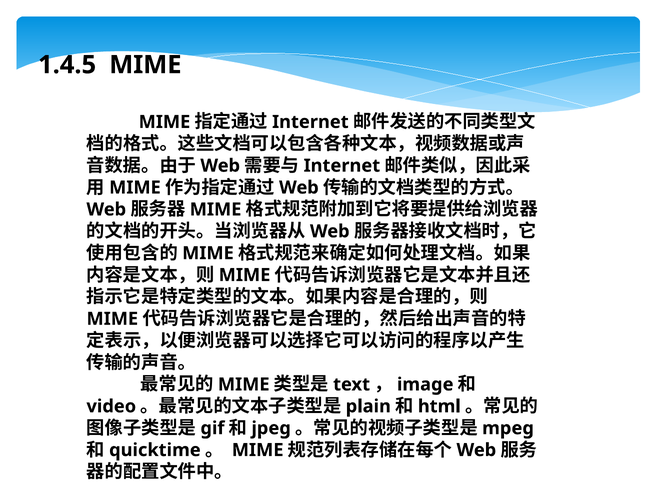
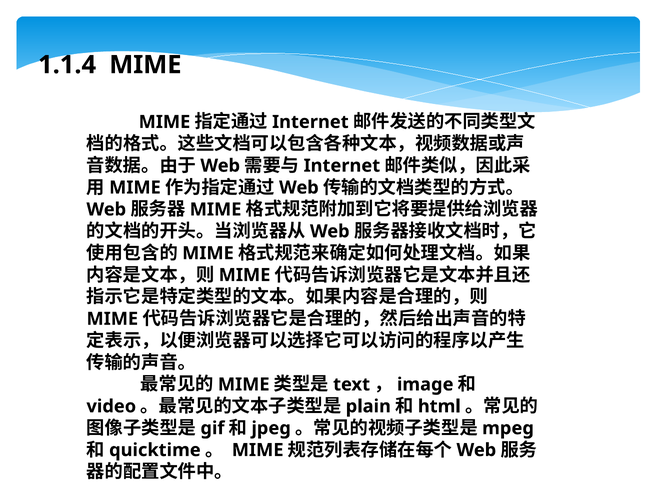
1.4.5: 1.4.5 -> 1.1.4 (67, 65)
